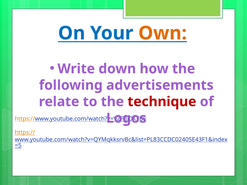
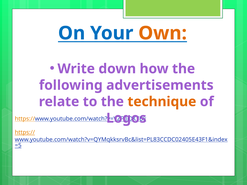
technique colour: red -> orange (162, 102)
